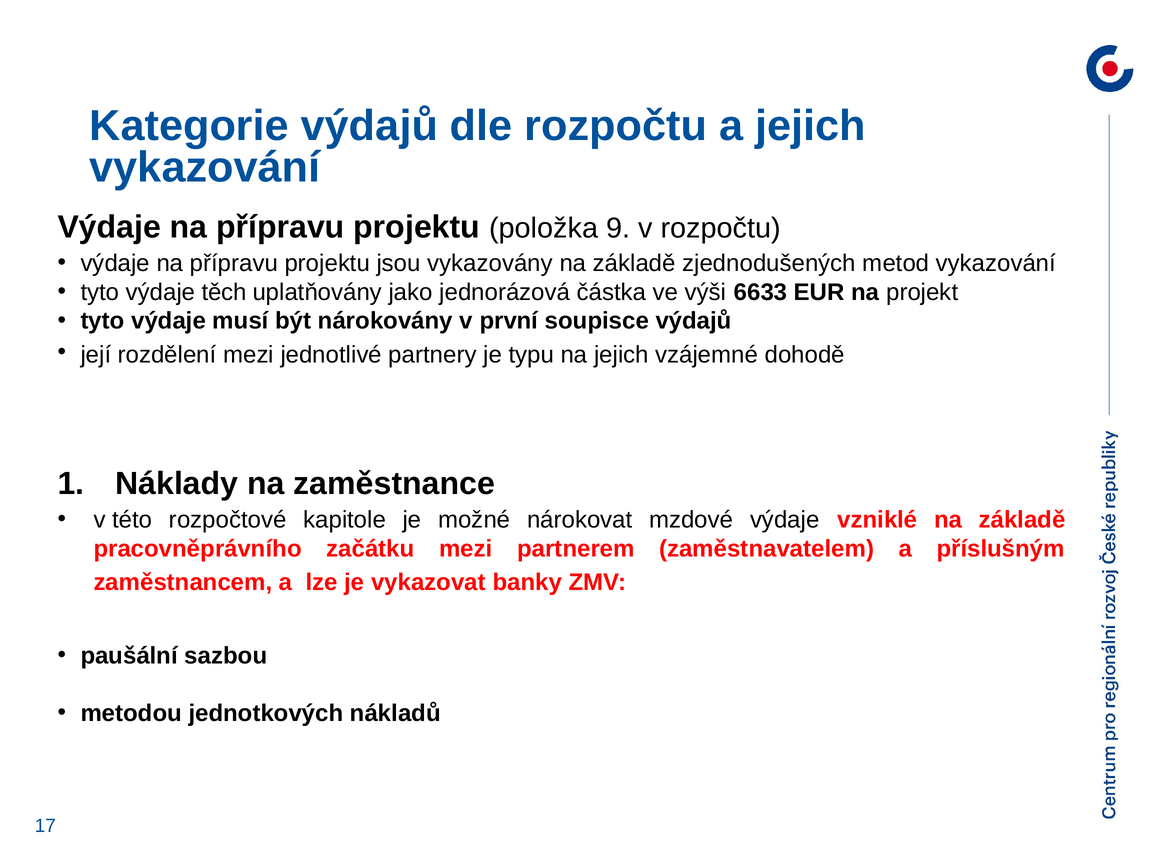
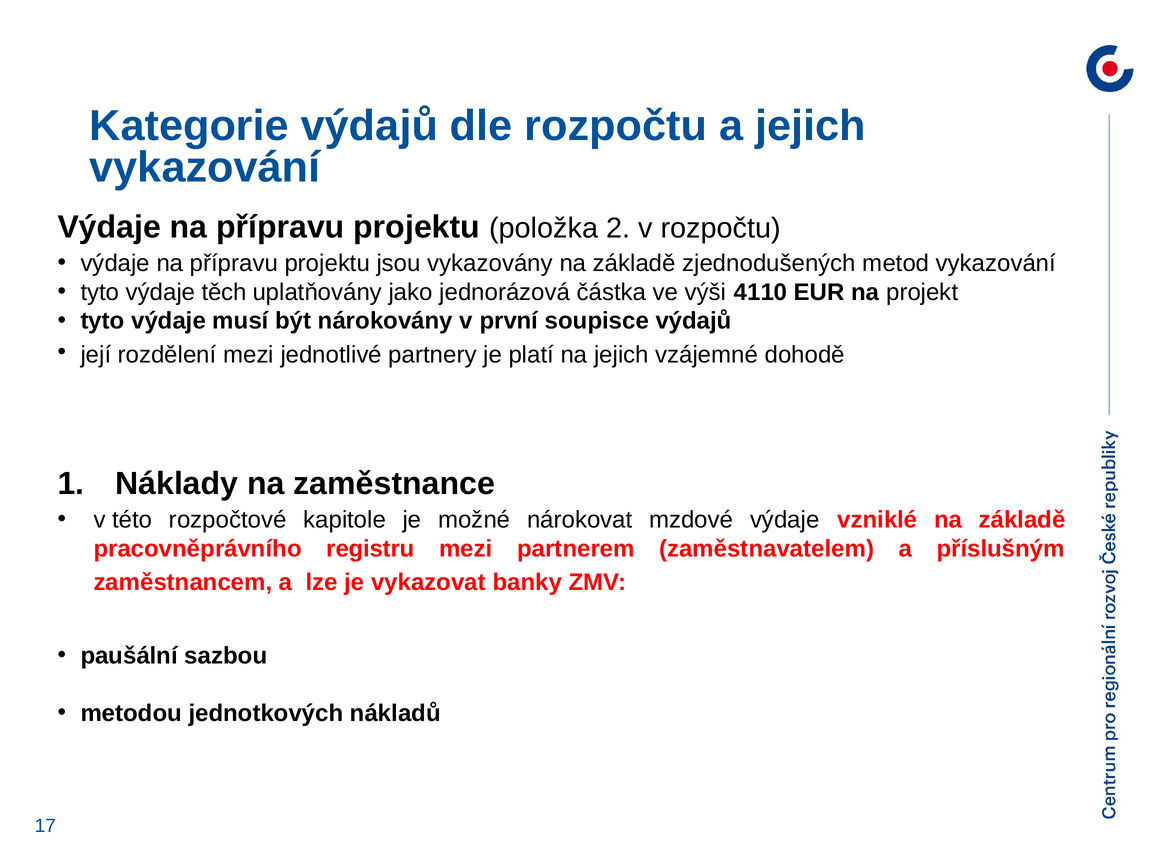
9: 9 -> 2 (618, 228)
6633: 6633 -> 4110 (761, 292)
typu: typu -> platí (531, 355)
začátku: začátku -> registru (370, 549)
